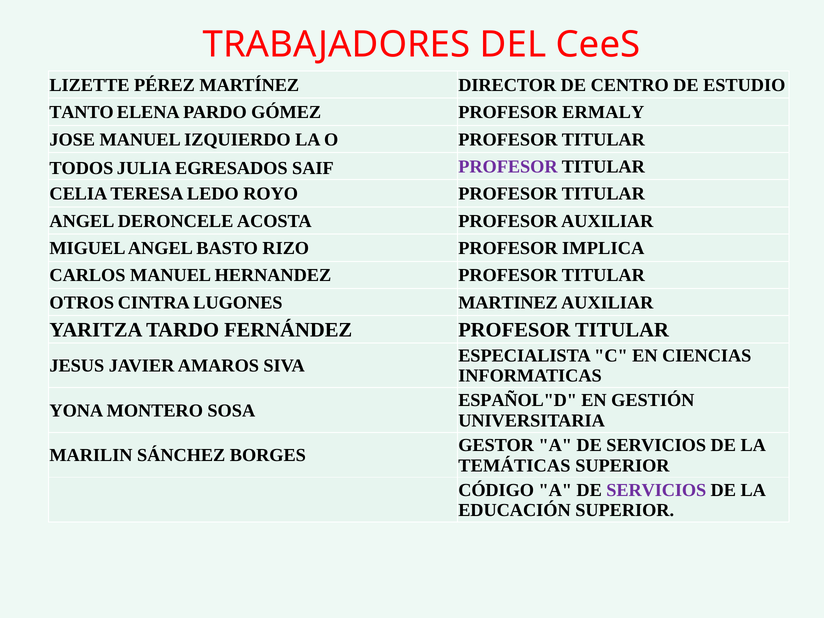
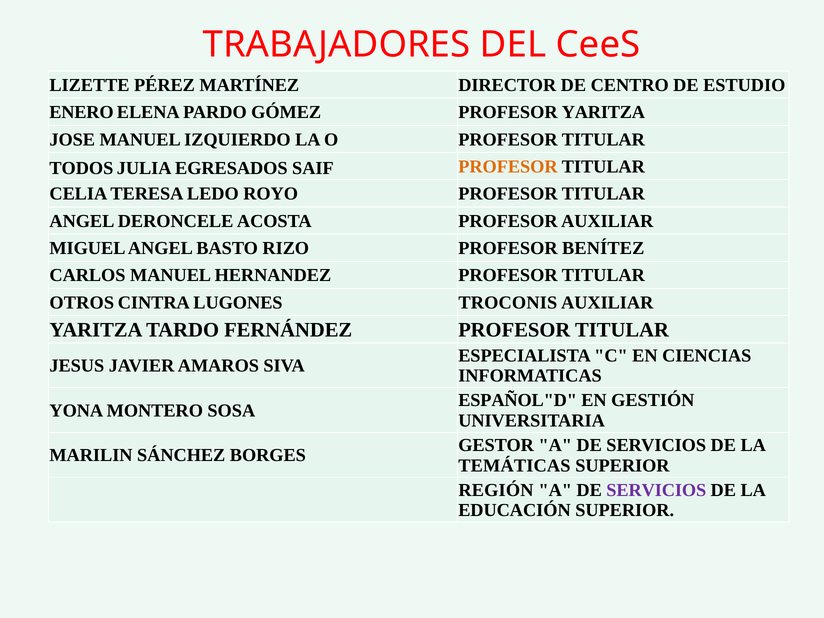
TANTO: TANTO -> ENERO (81, 112)
PROFESOR ERMALY: ERMALY -> YARITZA (603, 112)
PROFESOR colour: purple -> orange (508, 167)
IMPLICA: IMPLICA -> BENÍTEZ (603, 248)
MARTINEZ: MARTINEZ -> TROCONIS (508, 303)
CÓDIGO: CÓDIGO -> REGIÓN (496, 490)
